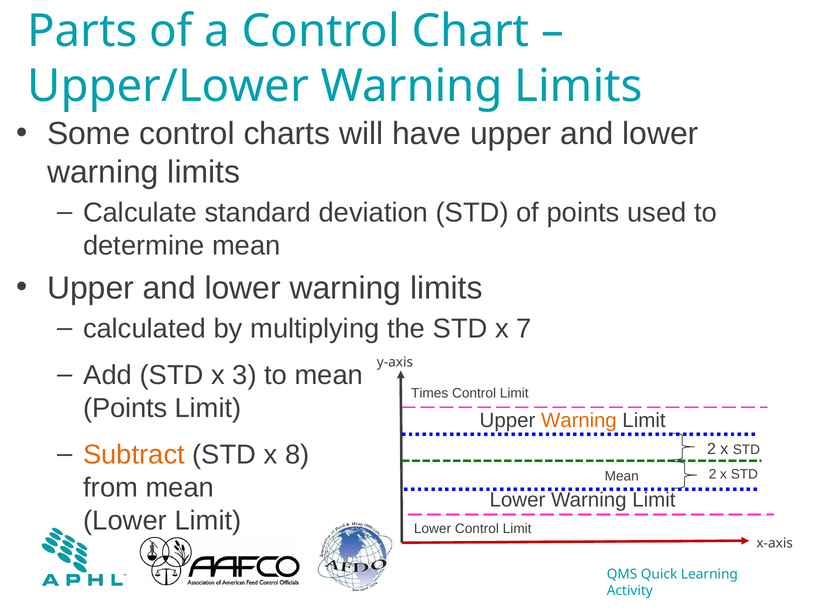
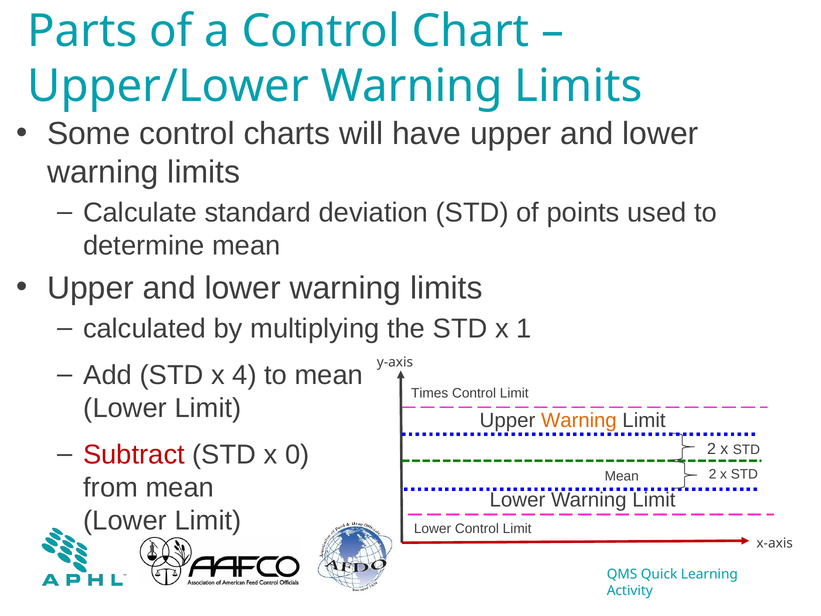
7: 7 -> 1 (524, 329)
3: 3 -> 4 (245, 375)
Points: Points -> Lower (125, 408)
Subtract colour: orange -> red (134, 455)
8: 8 -> 0 (297, 455)
